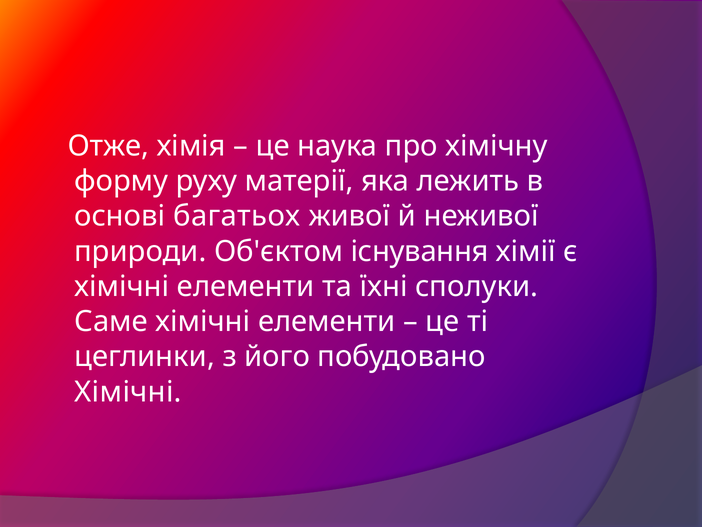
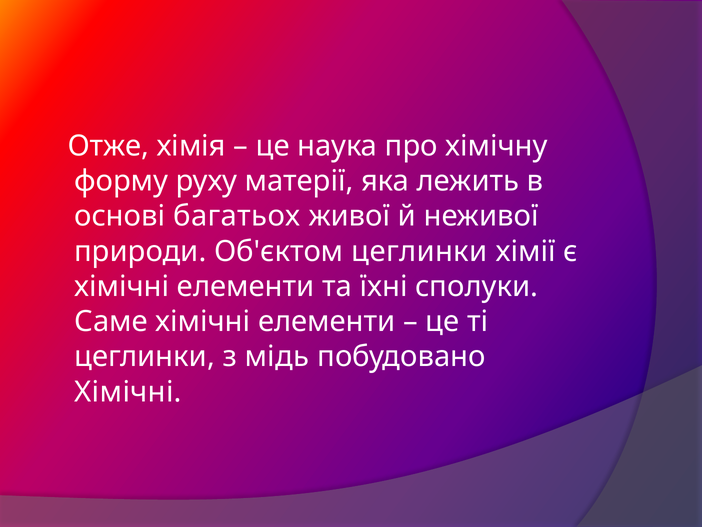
Об'єктом існування: існування -> цеглинки (419, 251)
його: його -> мідь (277, 356)
